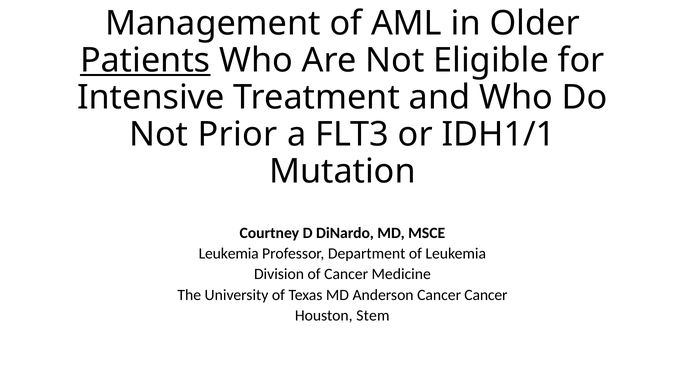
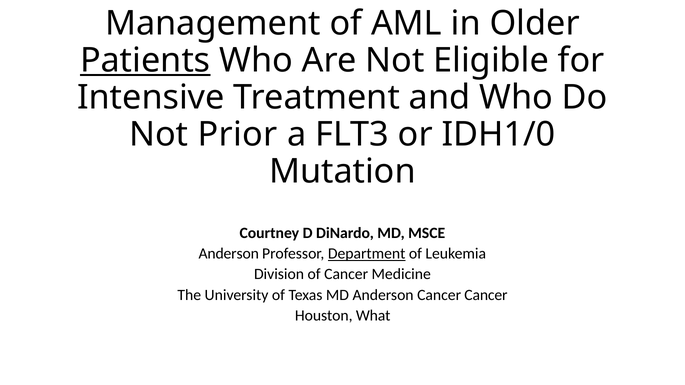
IDH1/1: IDH1/1 -> IDH1/0 (499, 134)
Leukemia: Leukemia -> Anderson (229, 254)
Department underline: none -> present (367, 254)
Stem: Stem -> What (373, 316)
